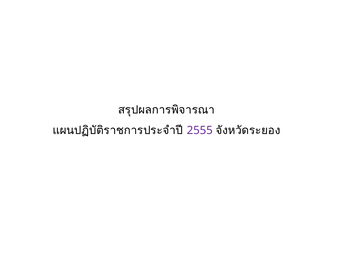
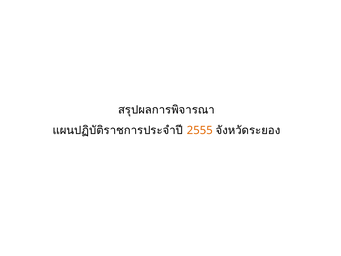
2555 colour: purple -> orange (200, 130)
